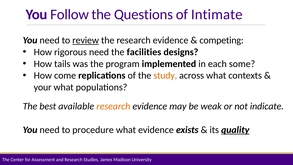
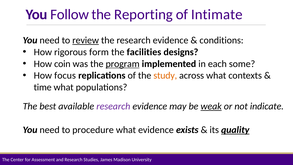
Questions: Questions -> Reporting (143, 14)
competing: competing -> conditions (221, 40)
rigorous need: need -> form (99, 52)
tails: tails -> coin (62, 64)
program underline: none -> present (123, 64)
come: come -> focus (65, 75)
your: your -> time (43, 87)
research colour: orange -> purple (113, 106)
weak underline: none -> present (211, 106)
